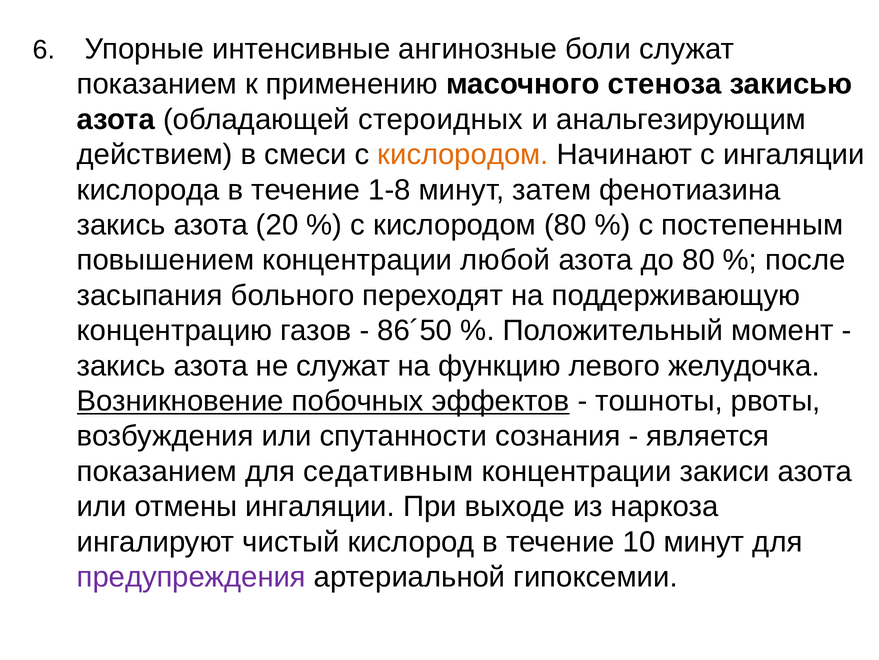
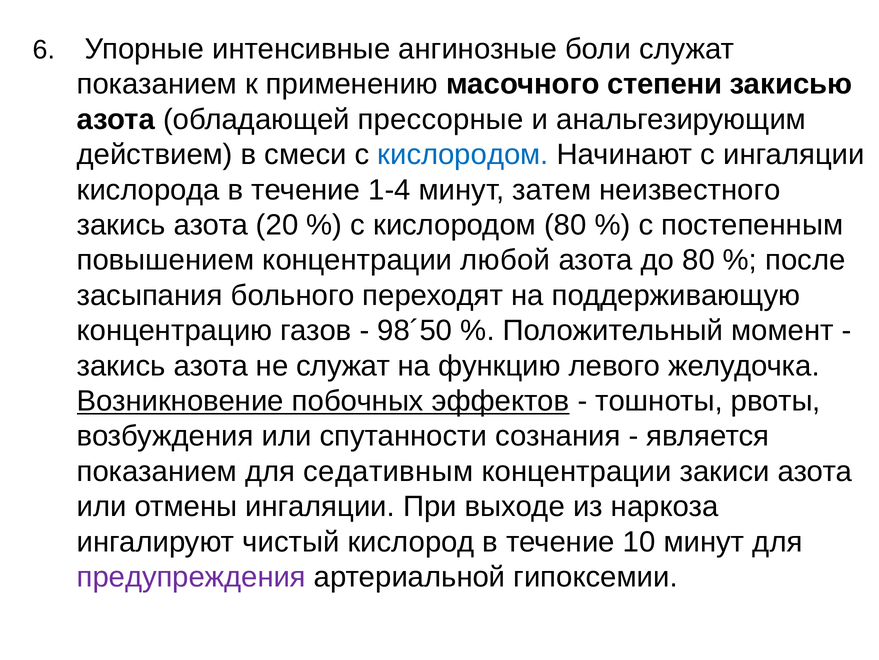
стеноза: стеноза -> степени (665, 84)
стероидных: стероидных -> прессорные (441, 119)
кислородом colour: orange -> blue (463, 154)
1-8: 1-8 -> 1-4 (389, 190)
фенотиазина: фенотиазина -> неизвестного (690, 190)
86´50: 86´50 -> 98´50 (415, 330)
